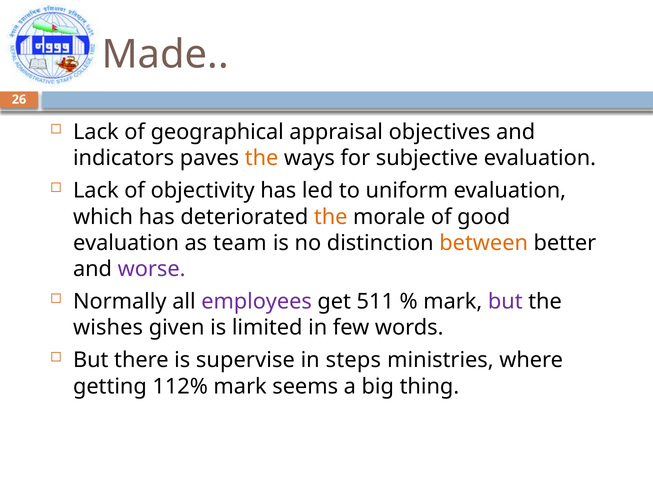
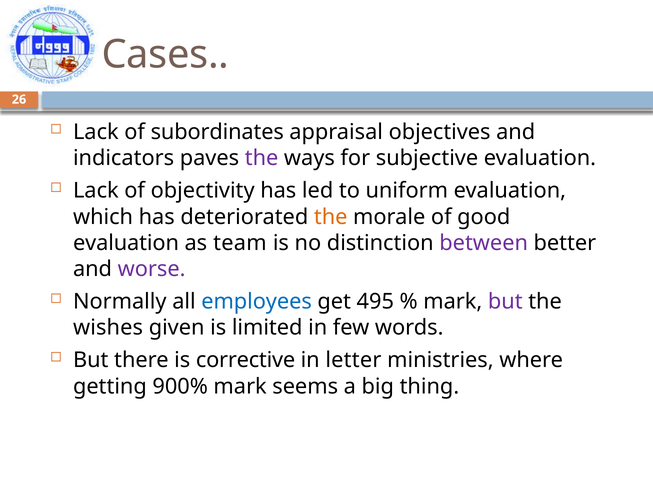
Made: Made -> Cases (165, 54)
geographical: geographical -> subordinates (217, 132)
the colour: orange -> purple (262, 158)
between colour: orange -> purple (484, 243)
employees colour: purple -> blue (257, 301)
511: 511 -> 495 (375, 301)
supervise: supervise -> corrective (246, 360)
steps: steps -> letter (353, 360)
112%: 112% -> 900% (180, 386)
